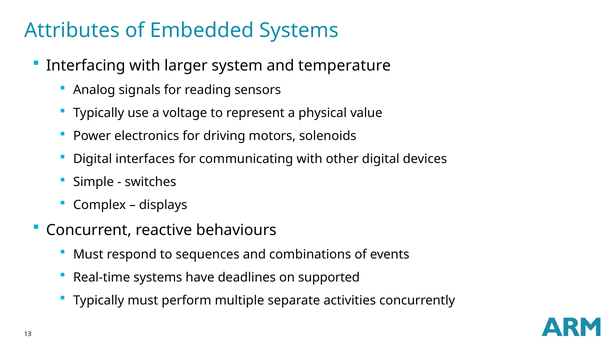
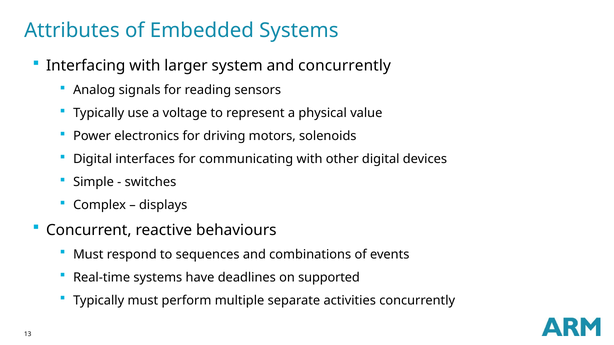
and temperature: temperature -> concurrently (345, 66)
